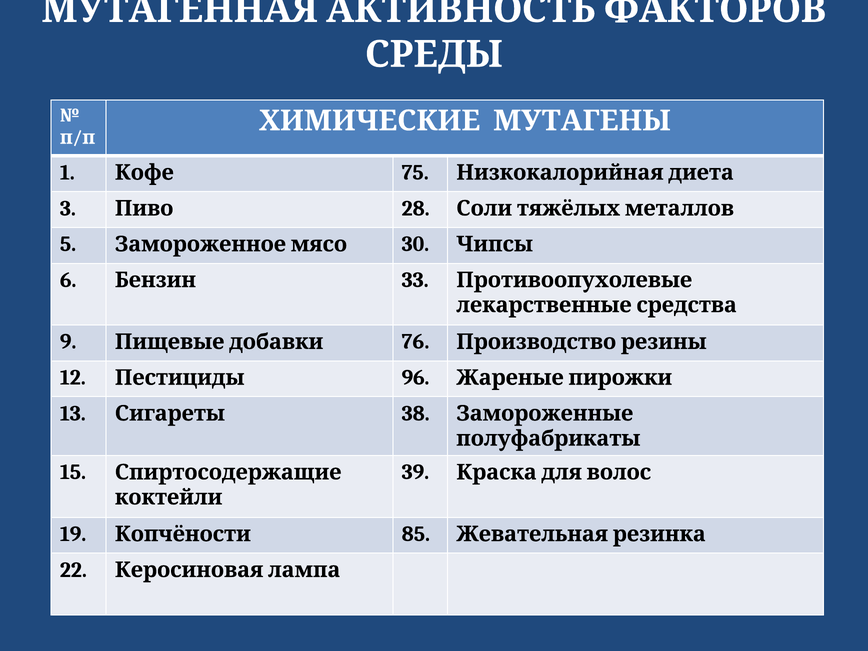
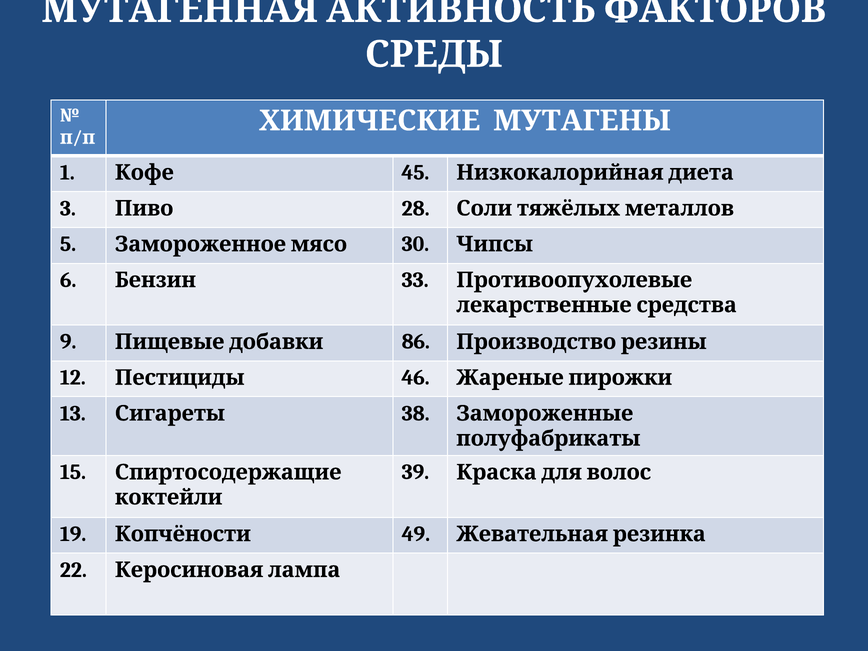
75: 75 -> 45 (415, 173)
76: 76 -> 86 (416, 342)
96: 96 -> 46 (416, 378)
85: 85 -> 49 (416, 534)
